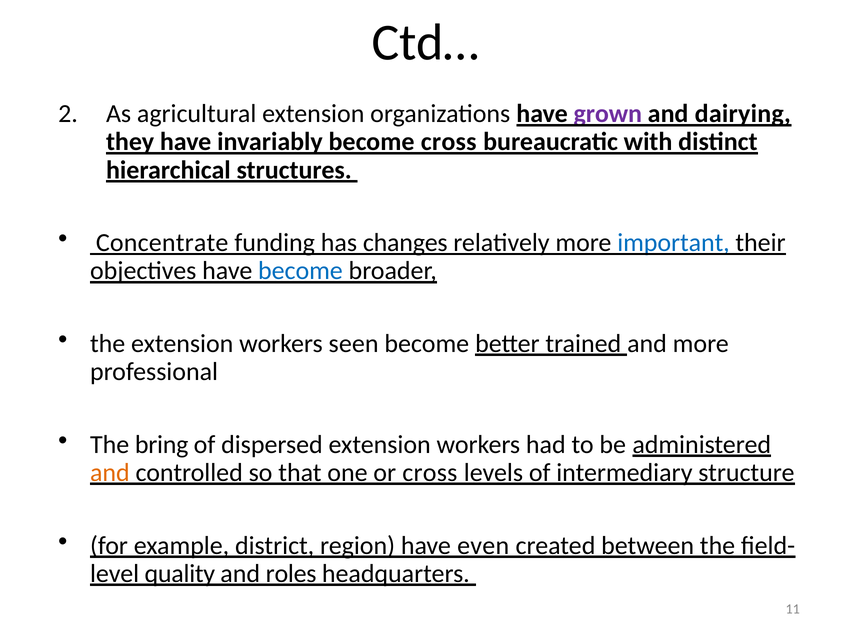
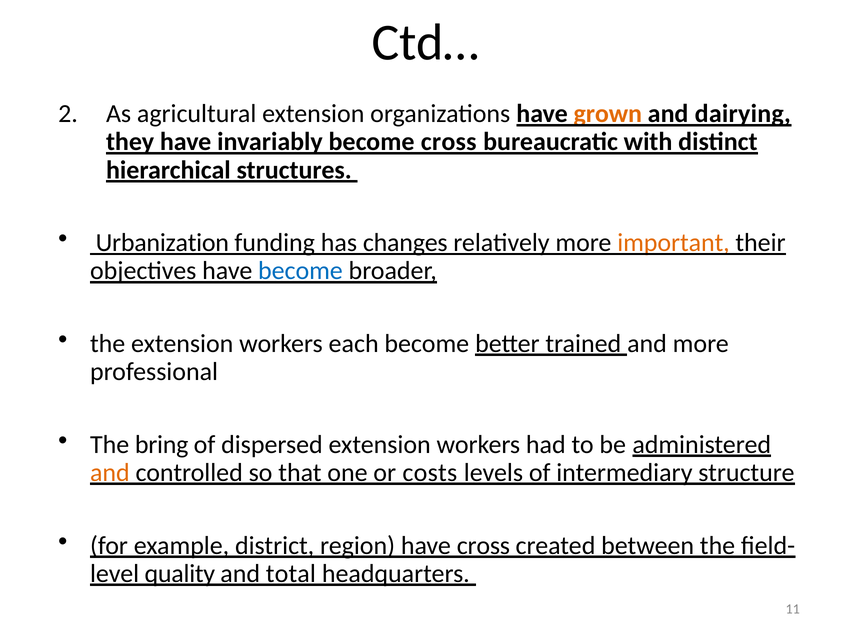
grown colour: purple -> orange (608, 114)
Concentrate: Concentrate -> Urbanization (162, 243)
important colour: blue -> orange (674, 243)
seen: seen -> each (354, 344)
or cross: cross -> costs (430, 473)
have even: even -> cross (483, 546)
roles: roles -> total (291, 574)
